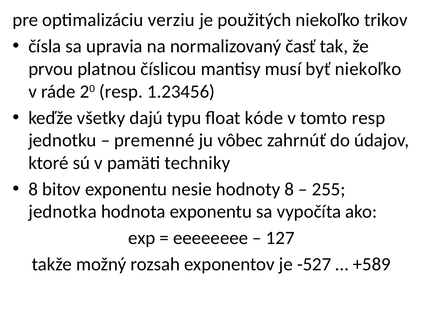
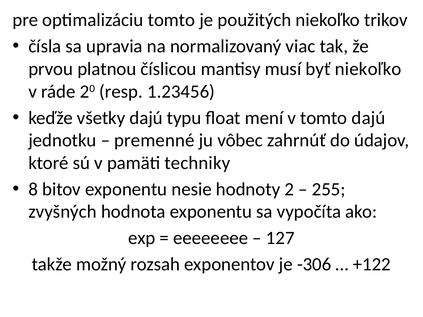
optimalizáciu verziu: verziu -> tomto (171, 20)
časť: časť -> viac (300, 46)
kóde: kóde -> mení (264, 118)
tomto resp: resp -> dajú (369, 118)
hodnoty 8: 8 -> 2 (289, 189)
jednotka: jednotka -> zvyšných (63, 212)
-527: -527 -> -306 (314, 265)
+589: +589 -> +122 (372, 265)
